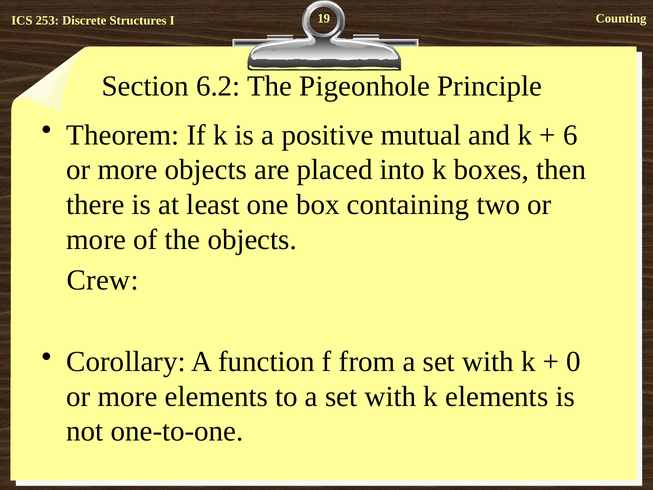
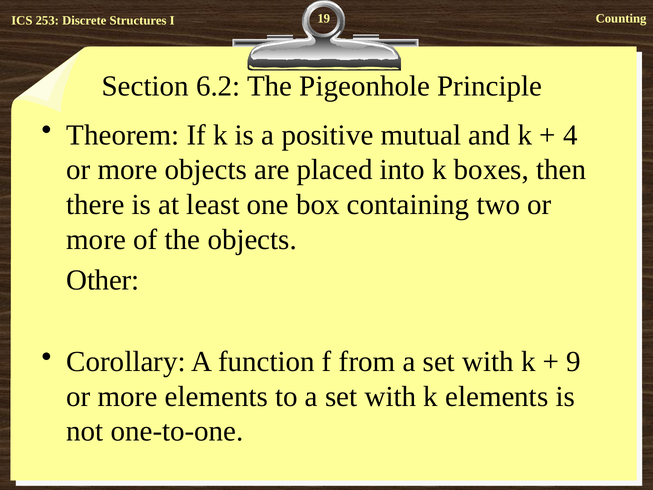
6: 6 -> 4 (570, 135)
Crew: Crew -> Other (103, 280)
0: 0 -> 9 (574, 361)
